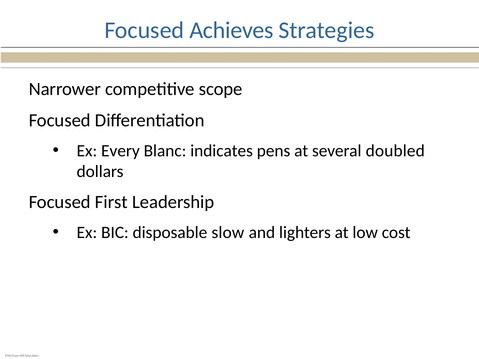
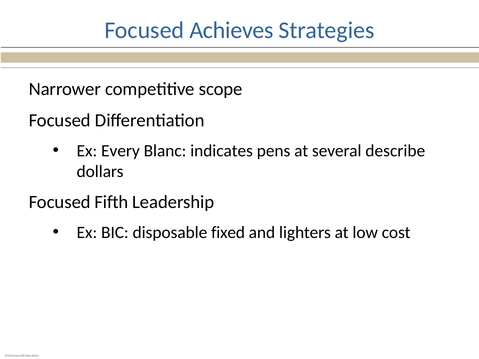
doubled: doubled -> describe (395, 151)
First: First -> Fifth (111, 202)
slow: slow -> fixed (228, 232)
